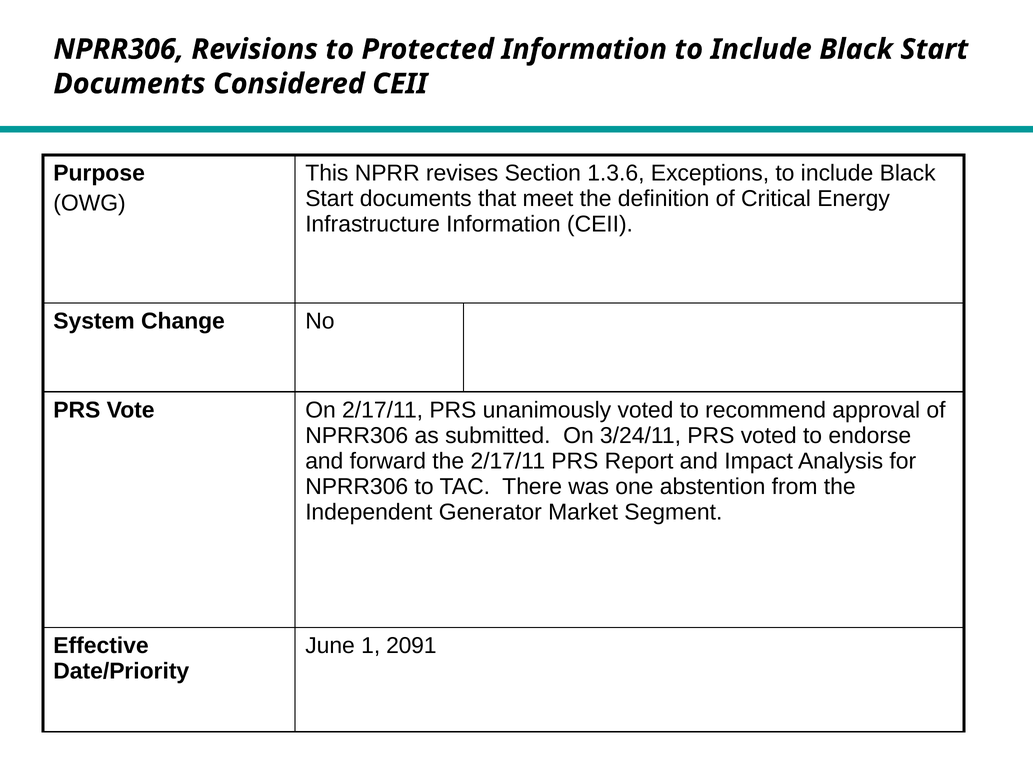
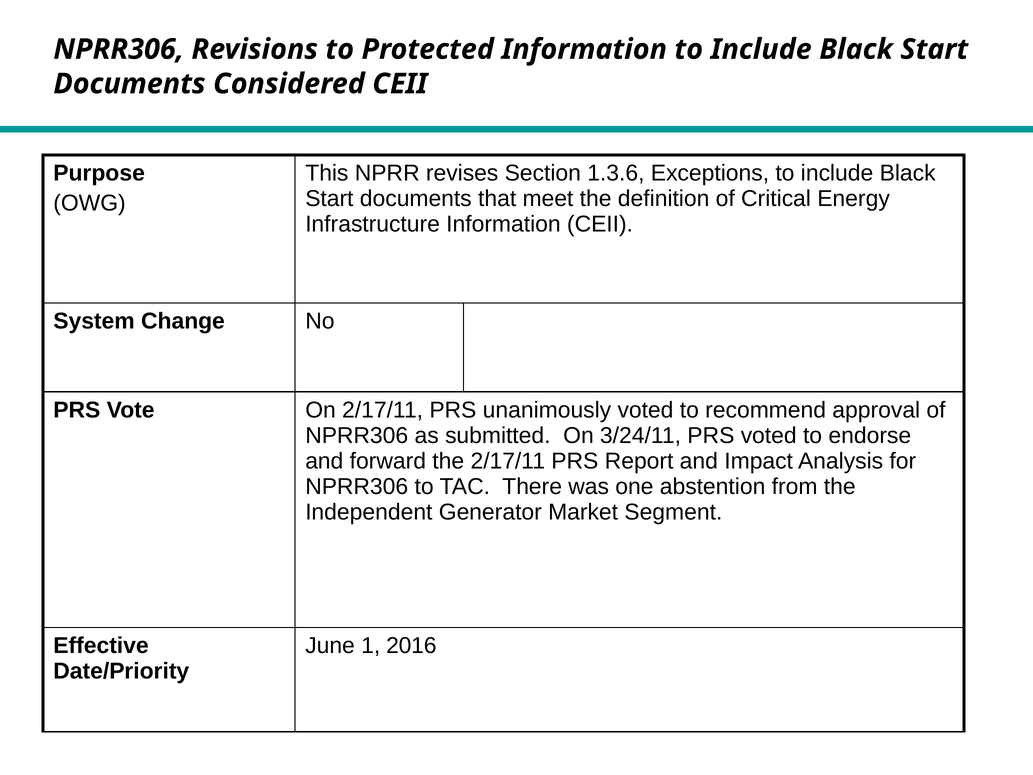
2091: 2091 -> 2016 (411, 646)
